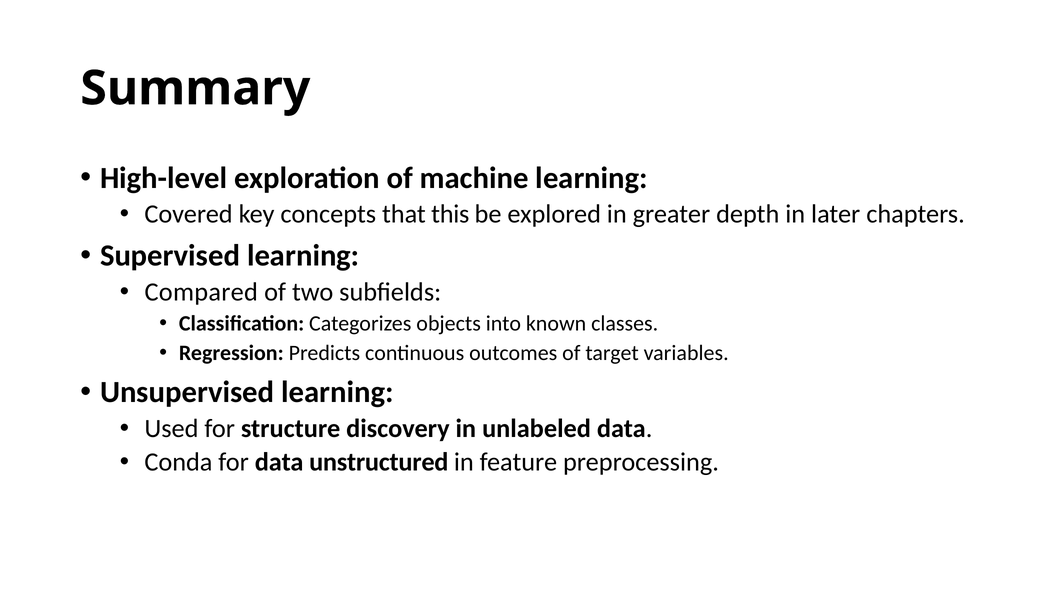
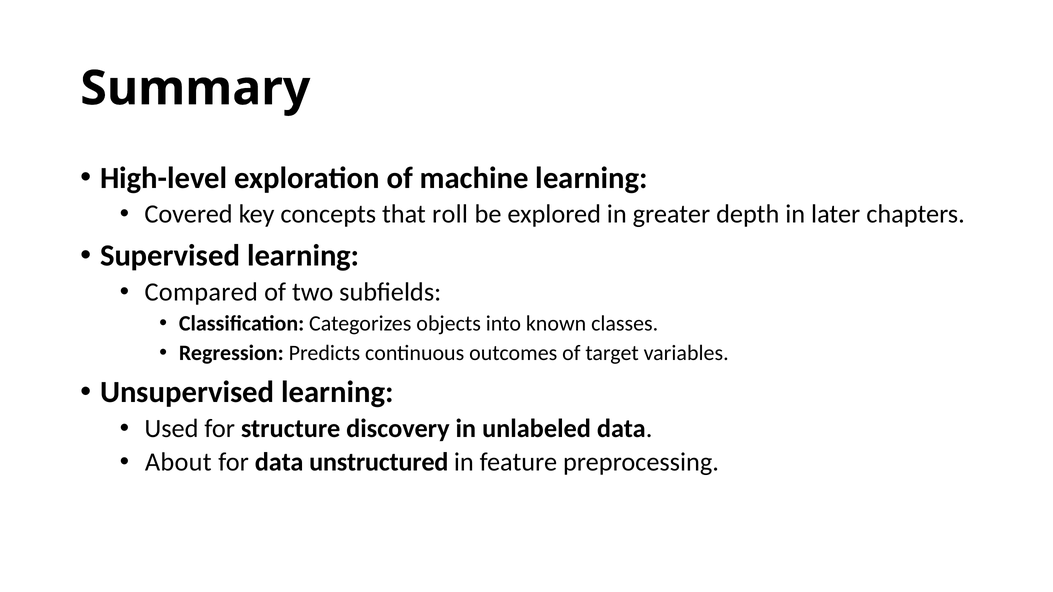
this: this -> roll (450, 214)
Conda: Conda -> About (178, 463)
